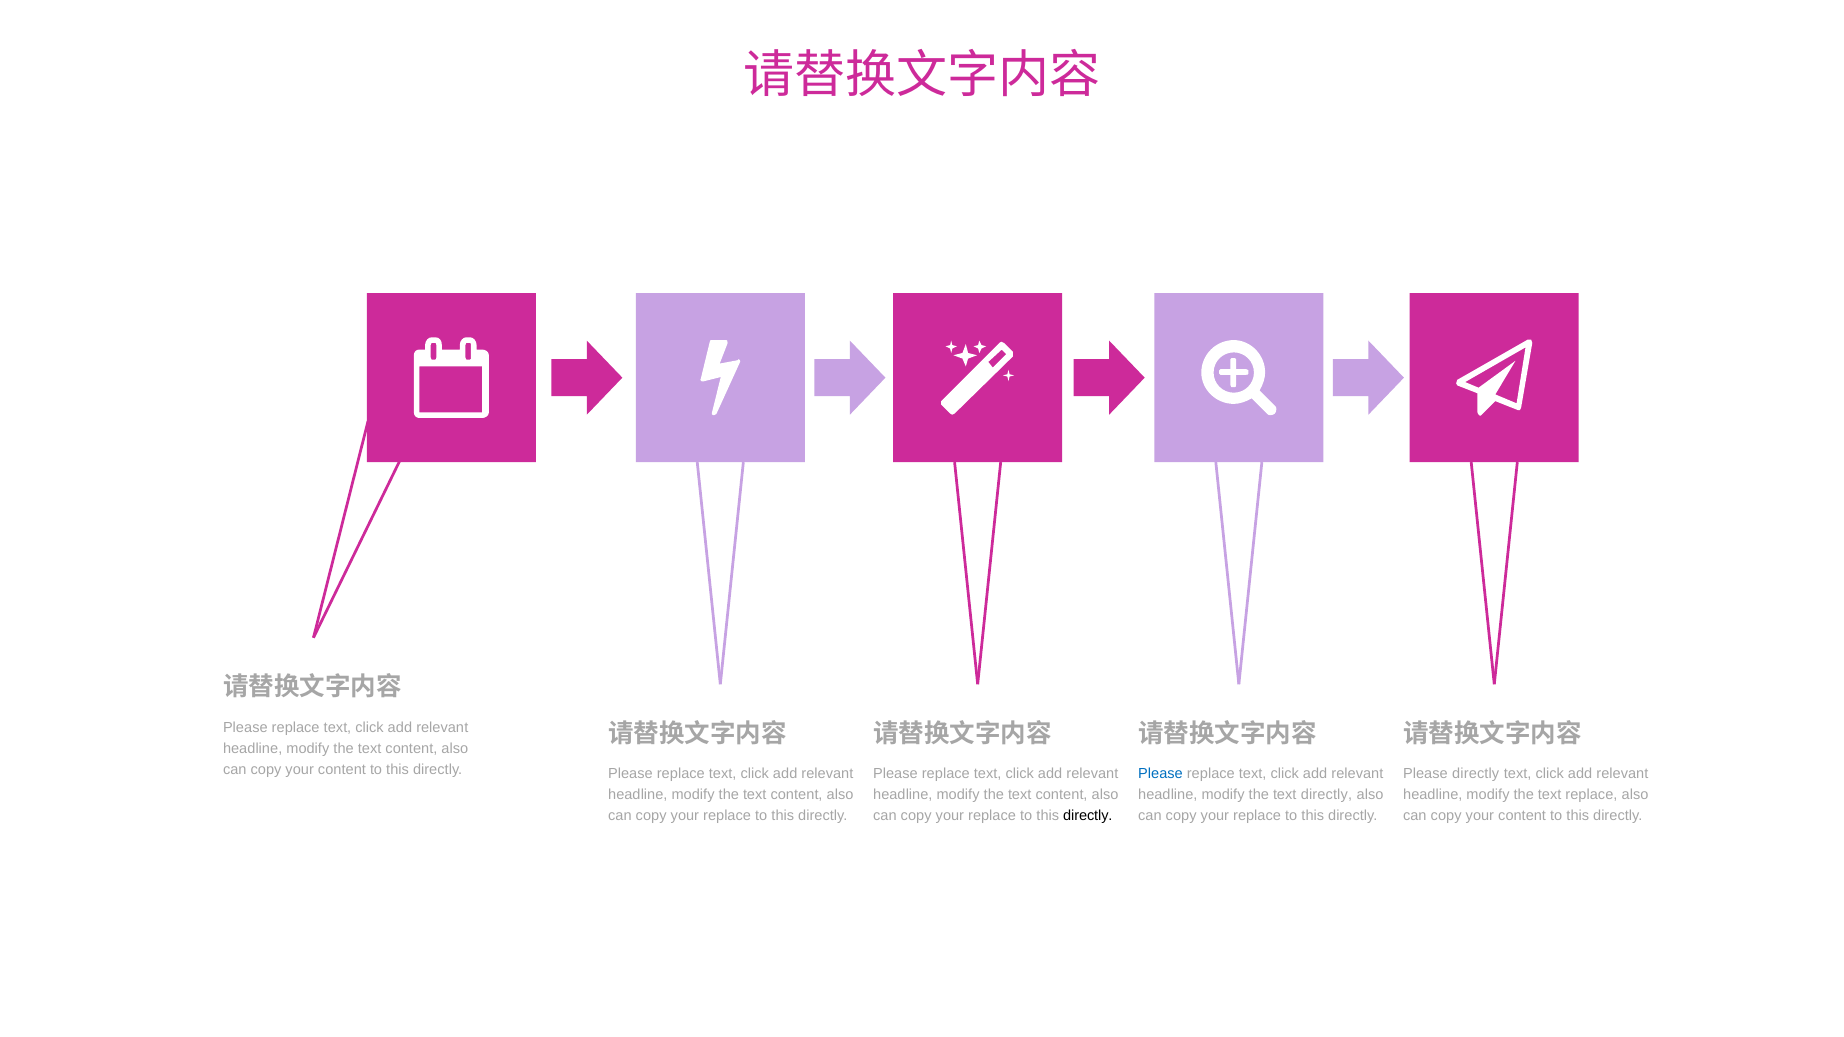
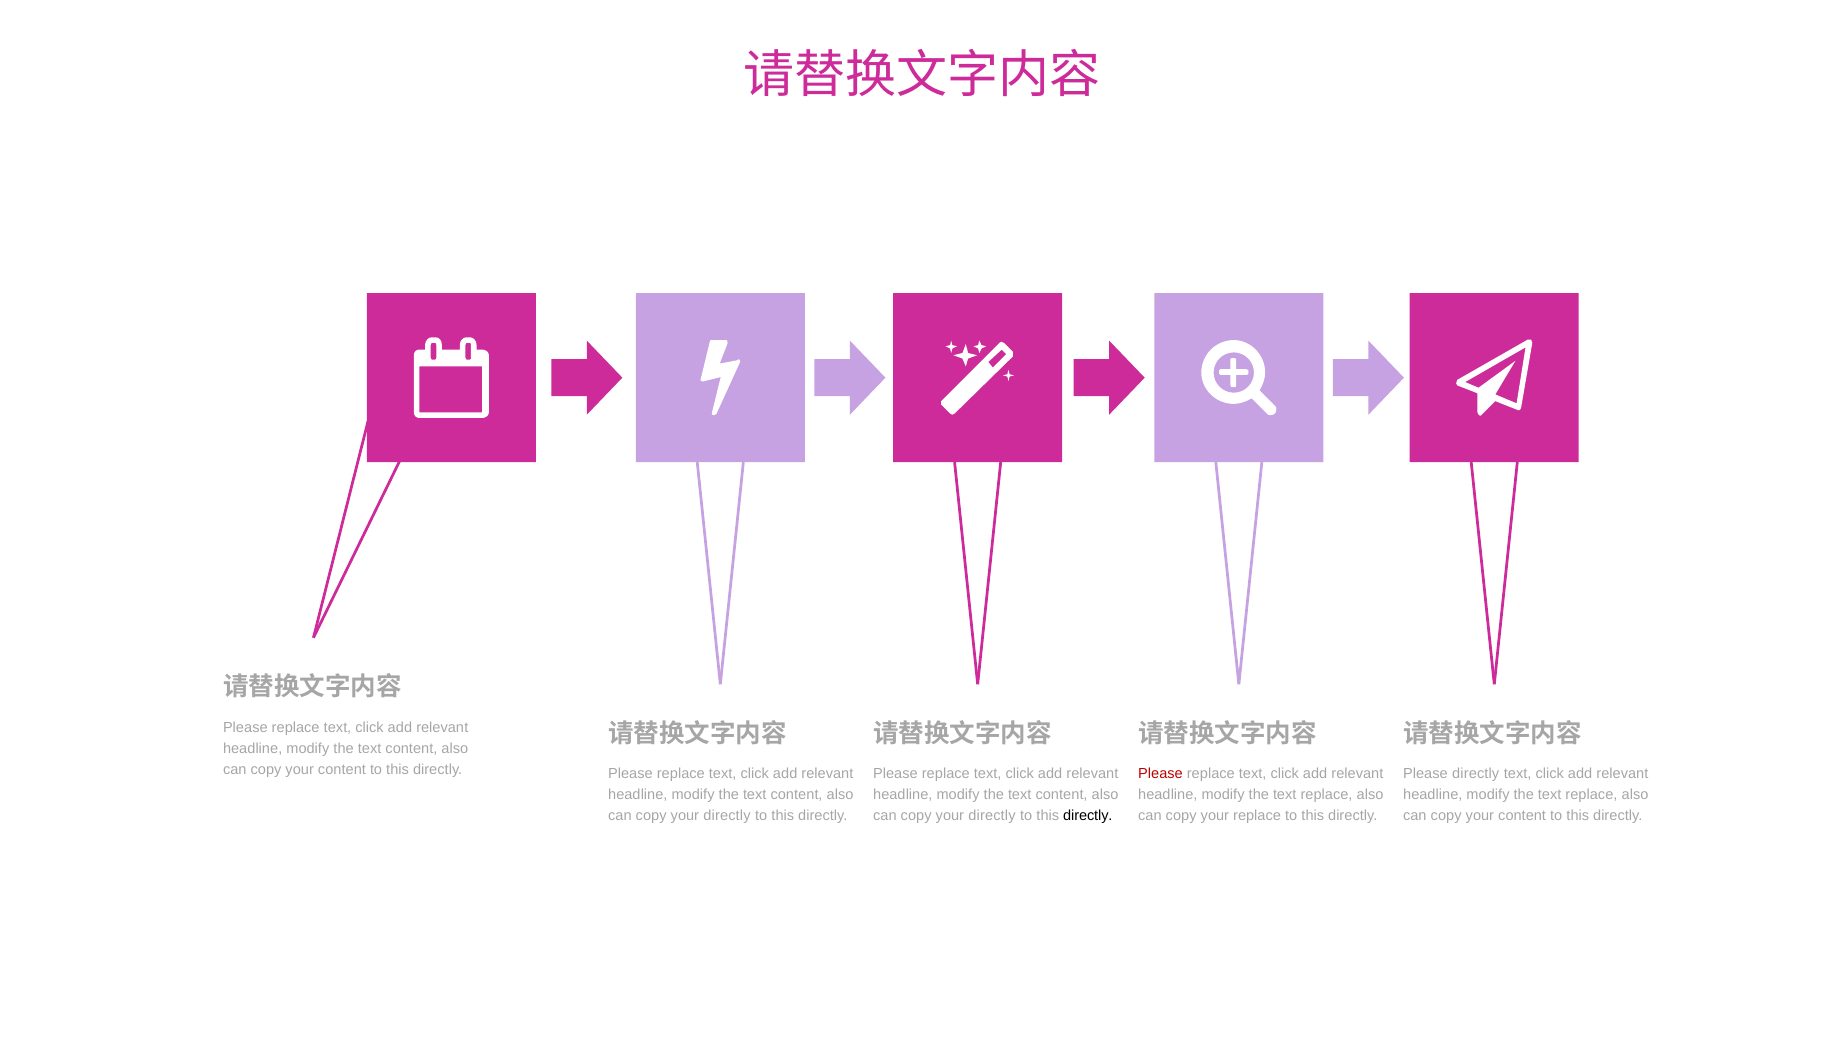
Please colour: blue -> red (1160, 774)
directly: directly -> replace (1326, 795)
replace: replace -> directly (727, 816)
replace: replace -> directly (992, 816)
